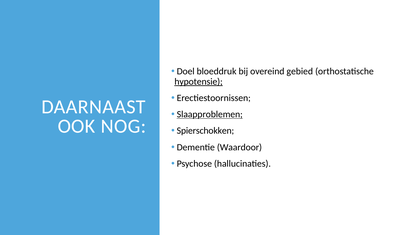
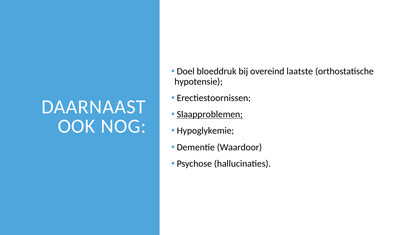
gebied: gebied -> laatste (300, 71)
hypotensie underline: present -> none (199, 82)
Spierschokken: Spierschokken -> Hypoglykemie (205, 131)
